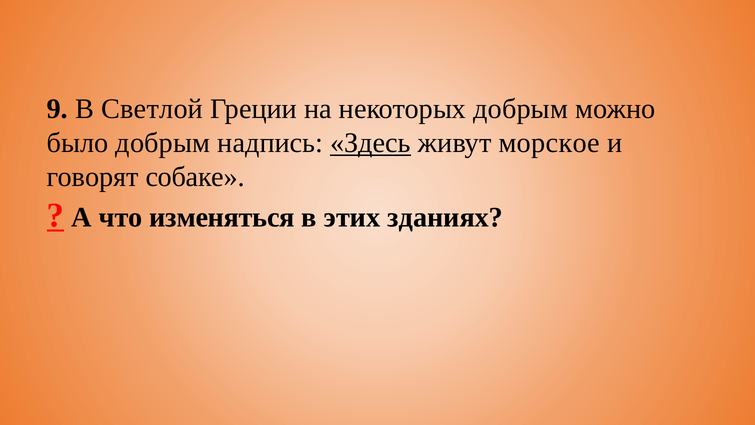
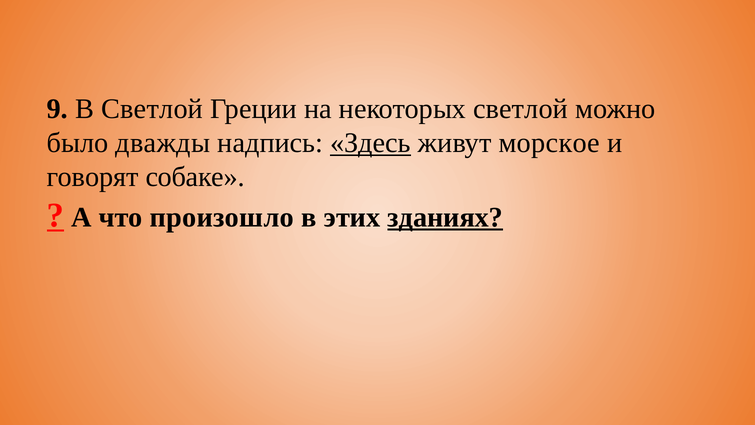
некоторых добрым: добрым -> светлой (521, 109)
было добрым: добрым -> дважды (163, 143)
изменяться: изменяться -> произошло (222, 217)
зданиях underline: none -> present (445, 217)
